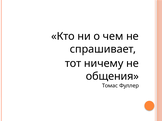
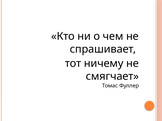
общения: общения -> смягчает (112, 77)
